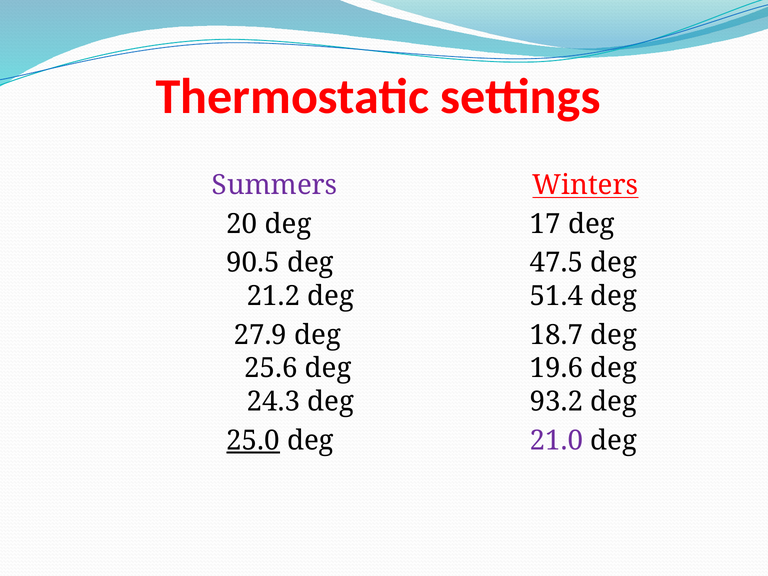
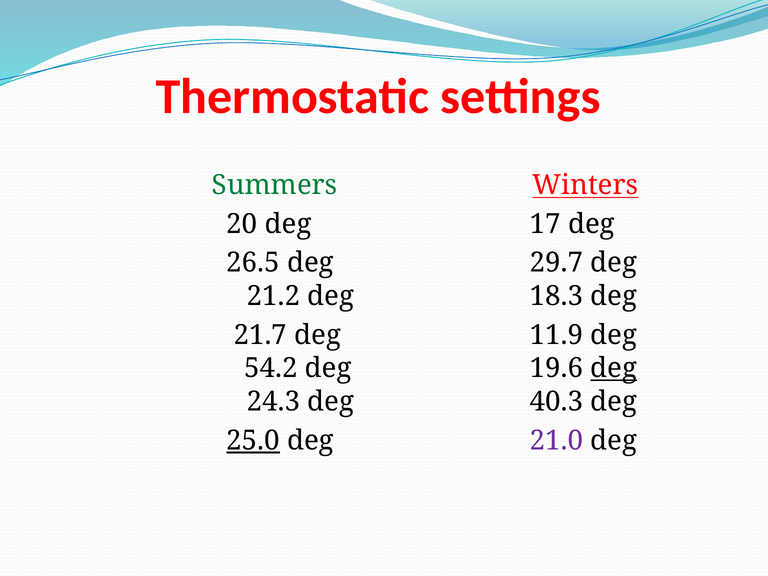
Summers colour: purple -> green (275, 185)
90.5: 90.5 -> 26.5 (253, 263)
47.5: 47.5 -> 29.7 (556, 263)
51.4: 51.4 -> 18.3 (556, 296)
27.9: 27.9 -> 21.7 (260, 335)
18.7: 18.7 -> 11.9 (556, 335)
25.6: 25.6 -> 54.2 (271, 368)
deg underline: none -> present (614, 368)
93.2: 93.2 -> 40.3 (556, 402)
